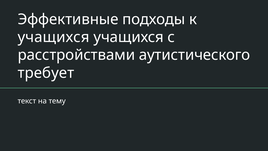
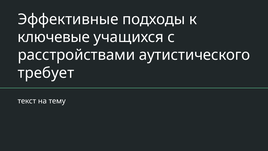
учащихся: учащихся -> ключевые (54, 37)
